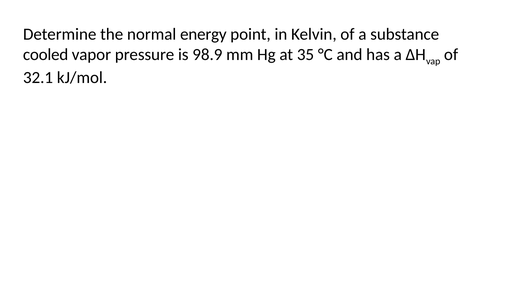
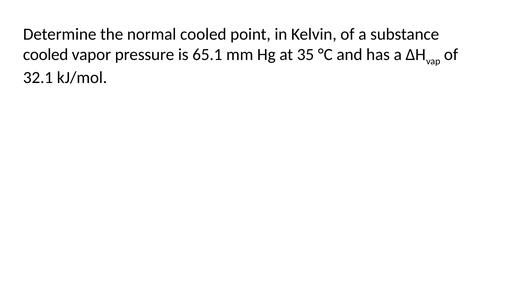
normal energy: energy -> cooled (203, 34)
98.9: 98.9 -> 65.1 (207, 55)
